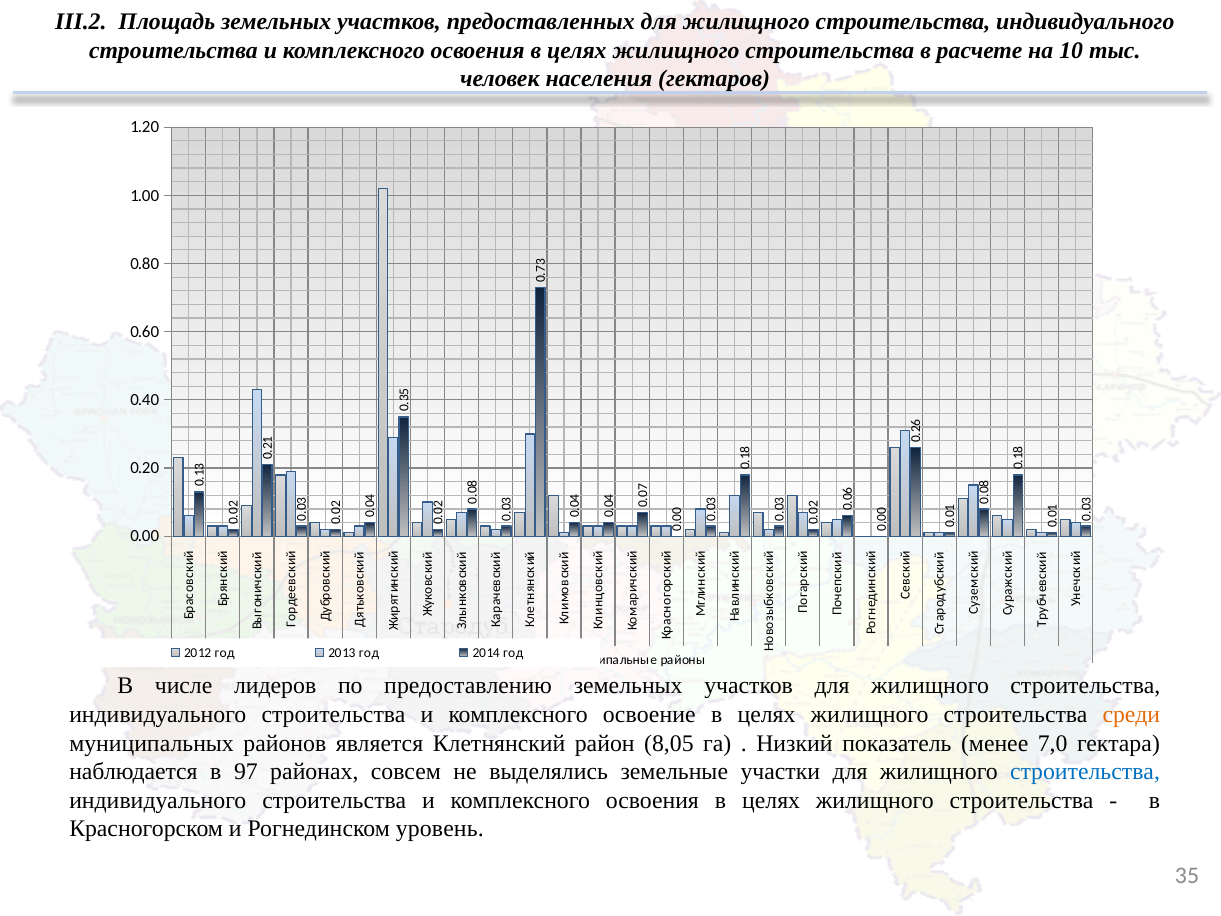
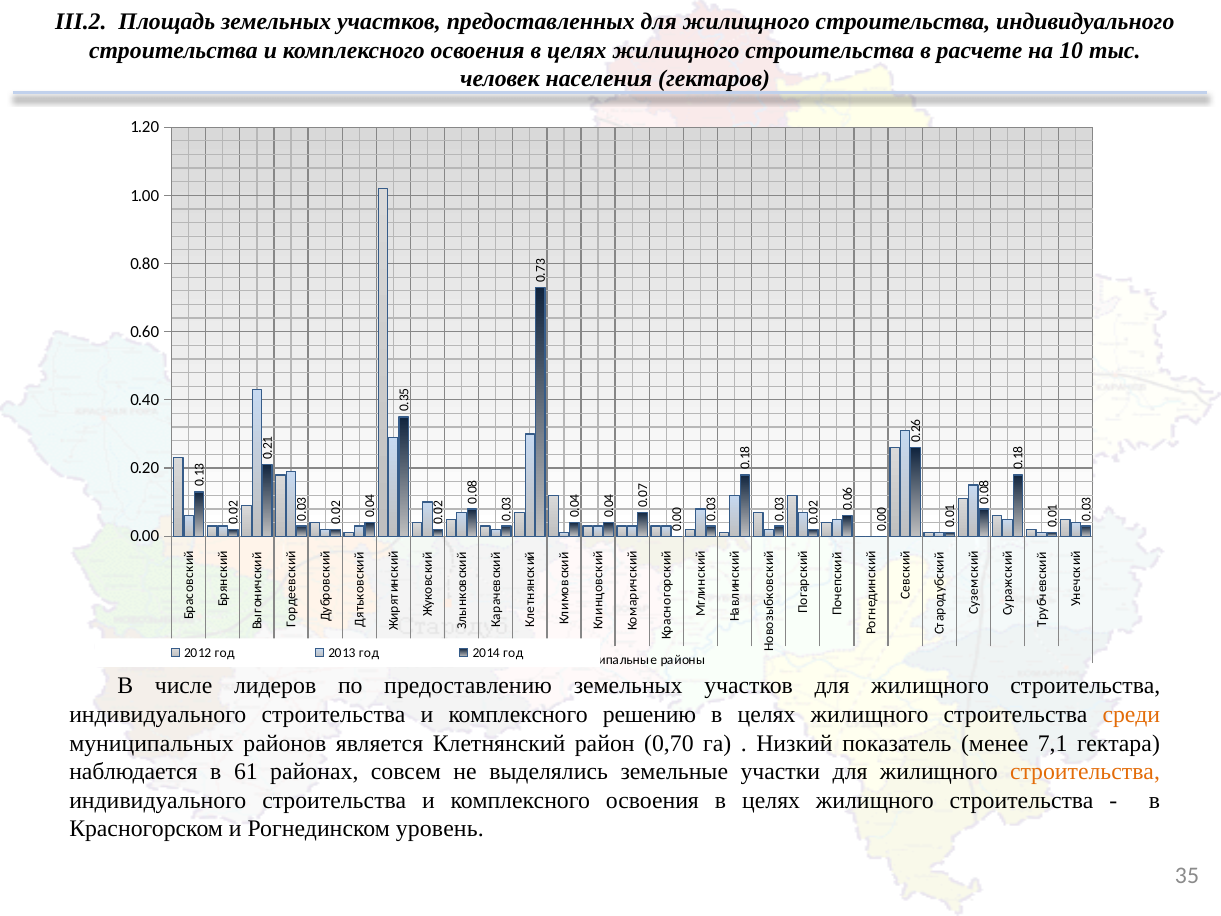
освоение: освоение -> решению (649, 714)
8,05: 8,05 -> 0,70 (669, 743)
7,0: 7,0 -> 7,1 (1053, 743)
97: 97 -> 61 (246, 771)
строительства colour: blue -> orange (1085, 771)
